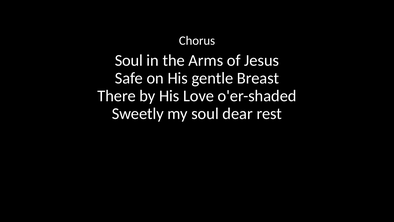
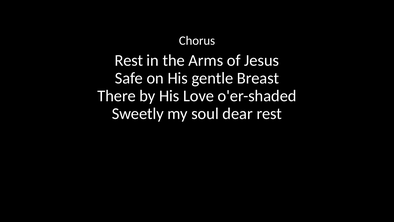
Soul: Soul -> Rest (129, 60)
